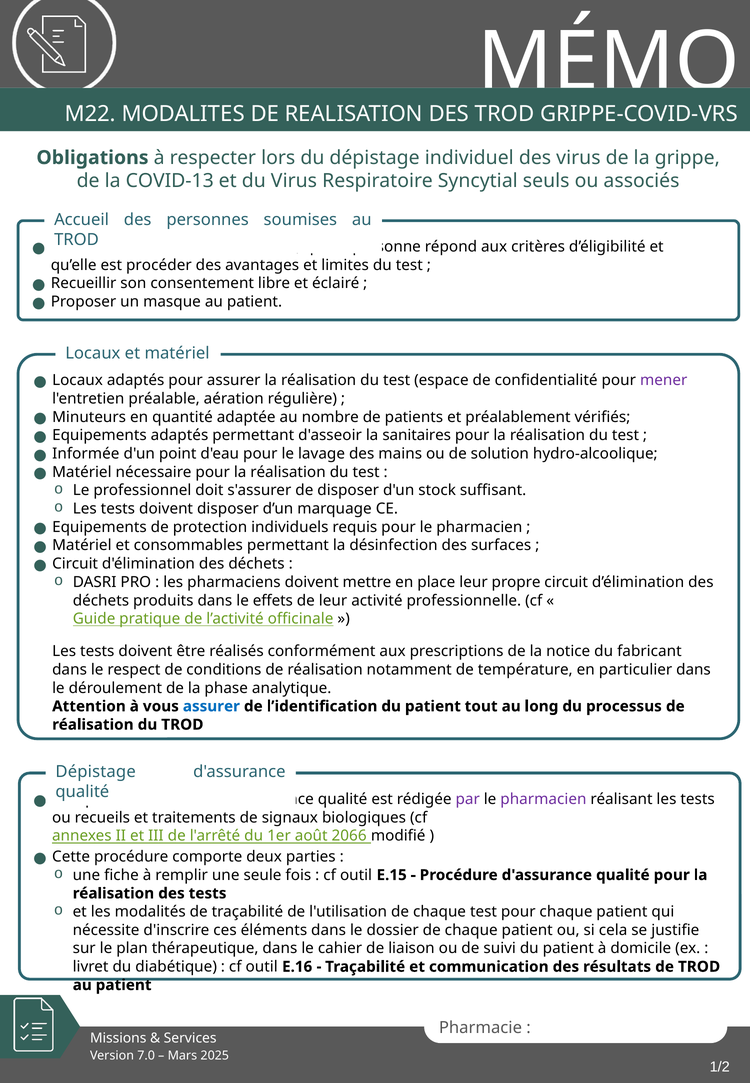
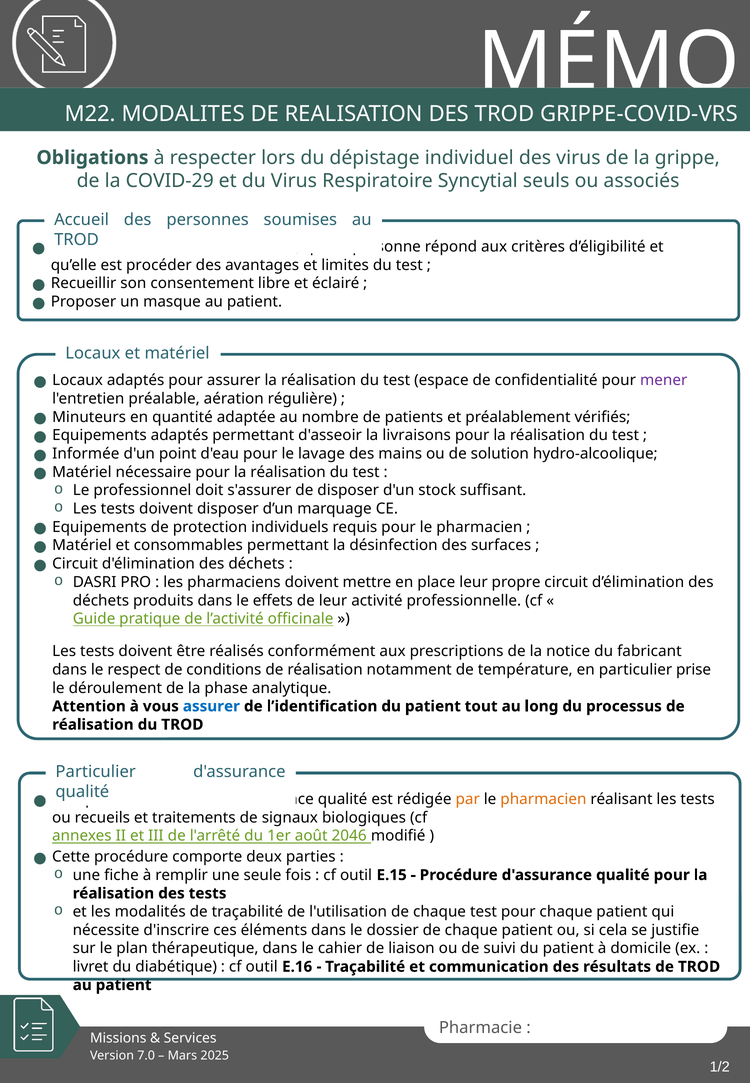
COVID-13: COVID-13 -> COVID-29 (170, 181)
sanitaires: sanitaires -> livraisons (417, 436)
particulier dans: dans -> prise (694, 670)
Dépistage: Dépistage -> Particulier (96, 772)
par colour: purple -> orange (468, 799)
pharmacien colour: purple -> orange (543, 799)
2066: 2066 -> 2046 (349, 836)
